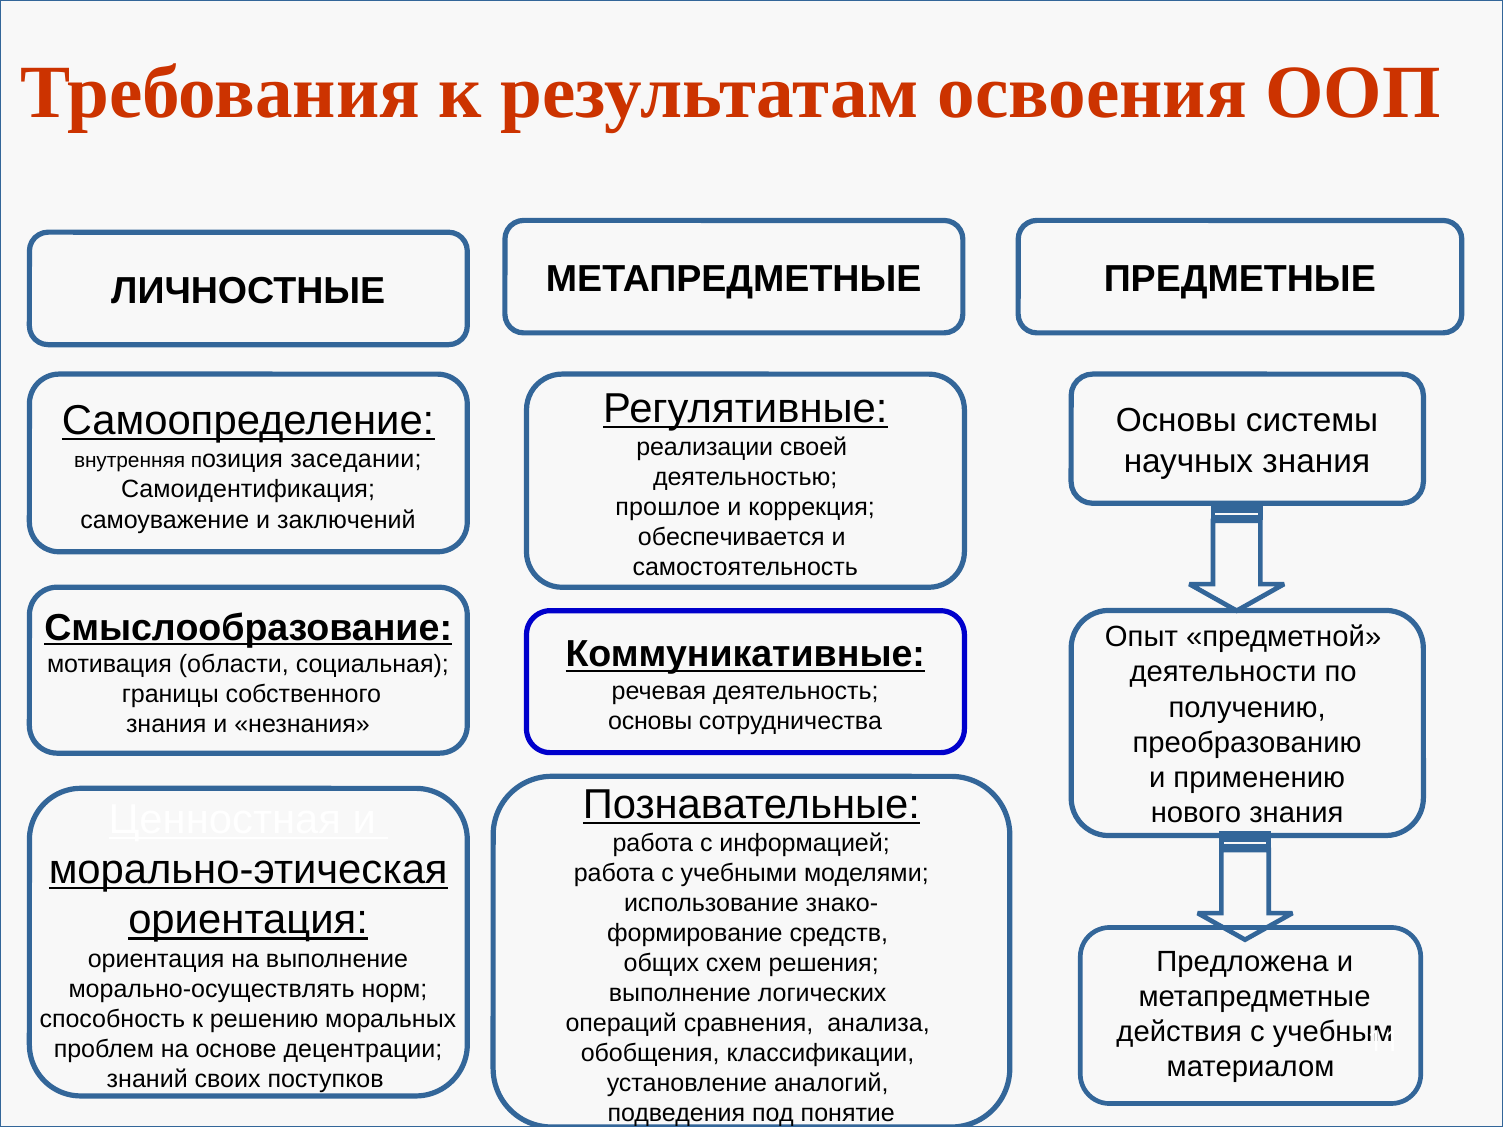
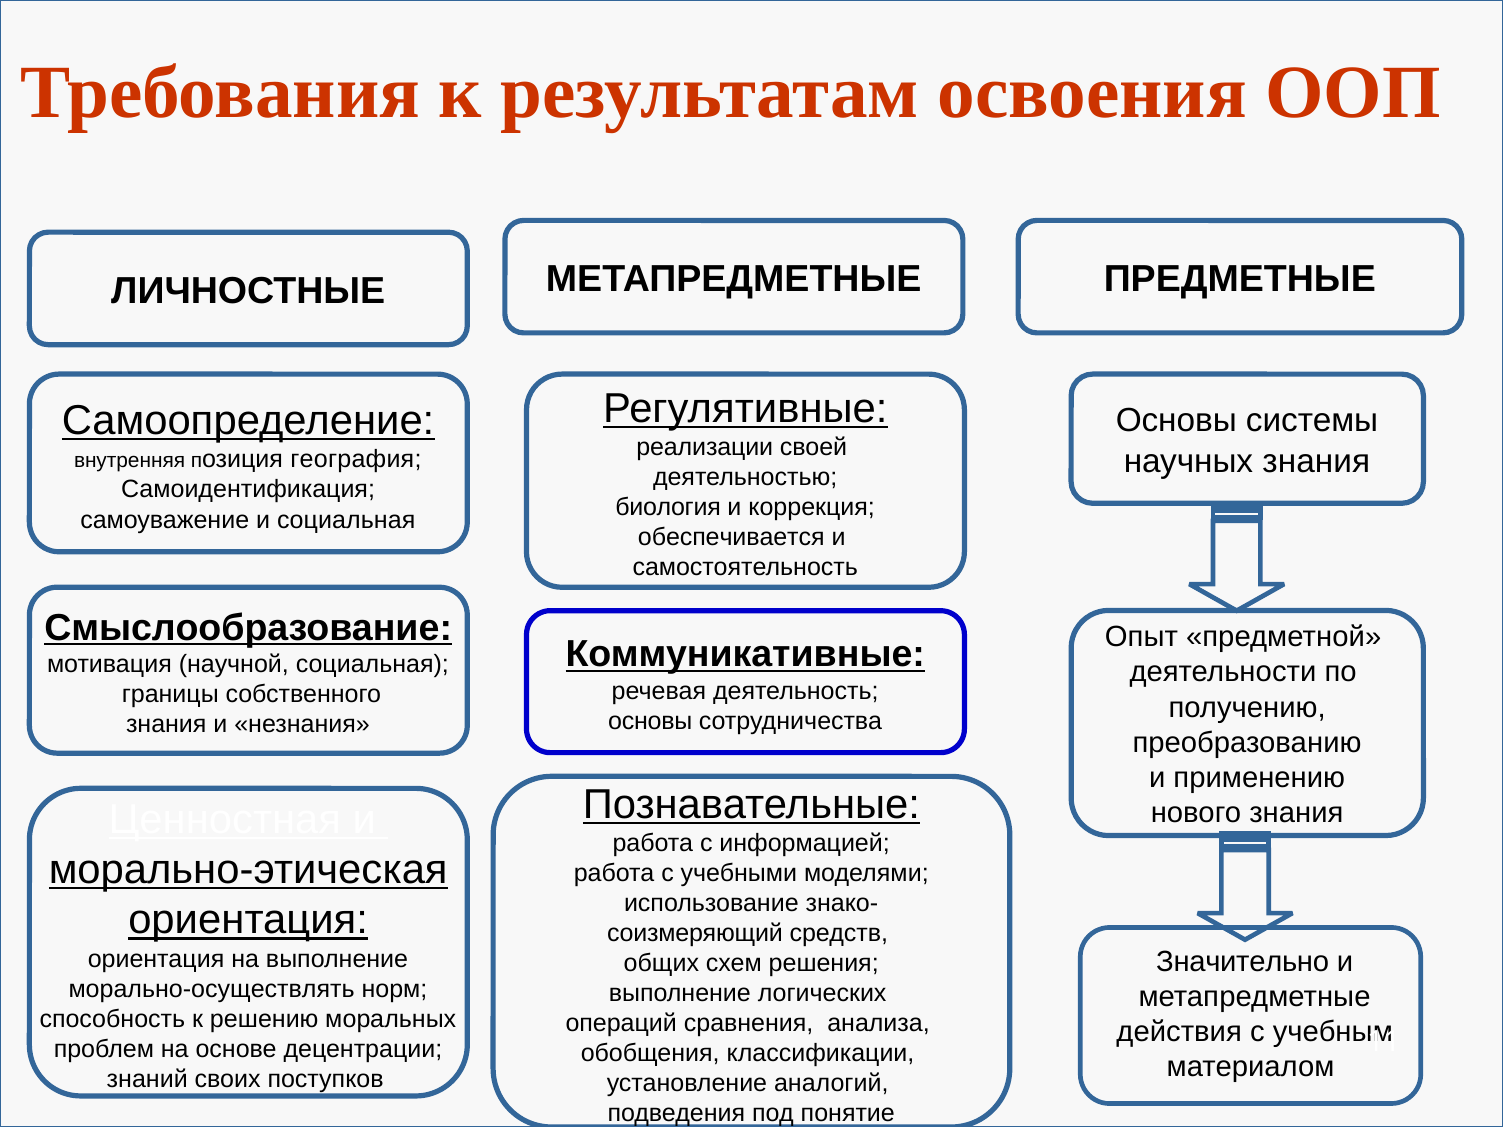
заседании: заседании -> география (356, 460)
прошлое: прошлое -> биология (668, 508)
и заключений: заключений -> социальная (346, 520)
области: области -> научной (234, 665)
формирование: формирование -> соизмеряющий (695, 934)
Предложена: Предложена -> Значительно (1243, 962)
